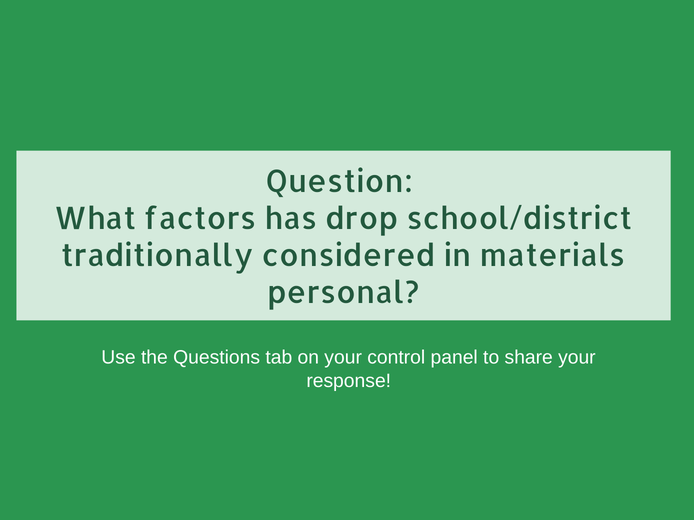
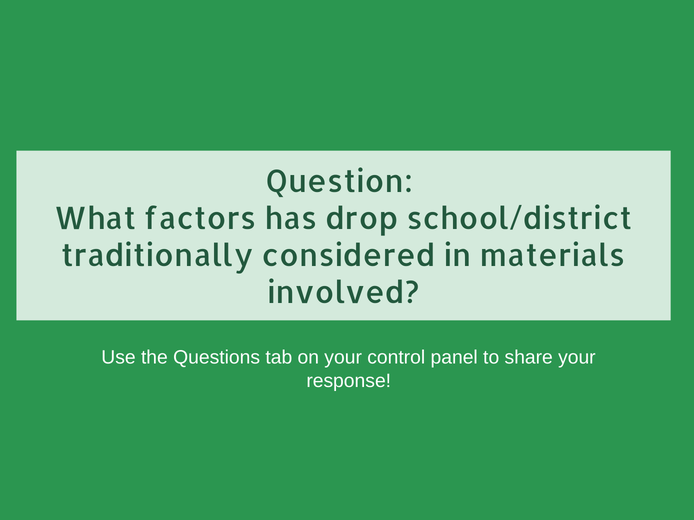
personal: personal -> involved (344, 293)
